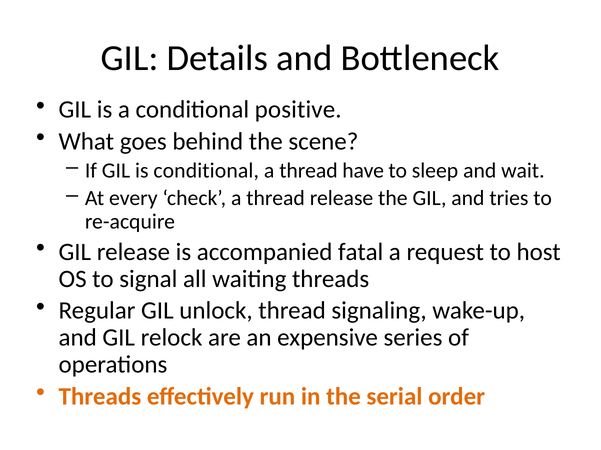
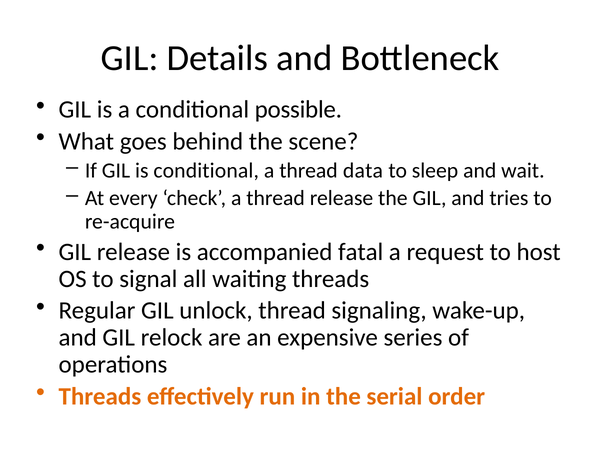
positive: positive -> possible (298, 110)
have: have -> data (363, 171)
